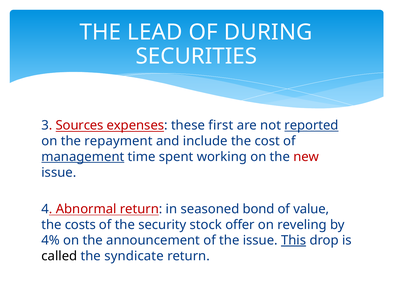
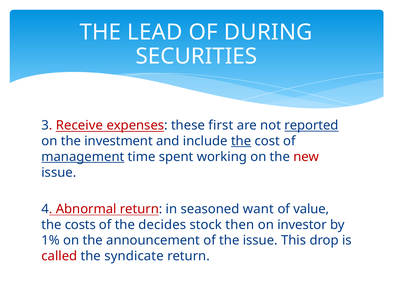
Sources: Sources -> Receive (79, 126)
repayment: repayment -> investment (119, 141)
the underline: none -> present (241, 141)
bond: bond -> want (258, 210)
security: security -> decides (162, 225)
offer: offer -> then (240, 225)
reveling: reveling -> investor (302, 225)
4%: 4% -> 1% (51, 241)
This underline: present -> none (294, 241)
called colour: black -> red (59, 257)
